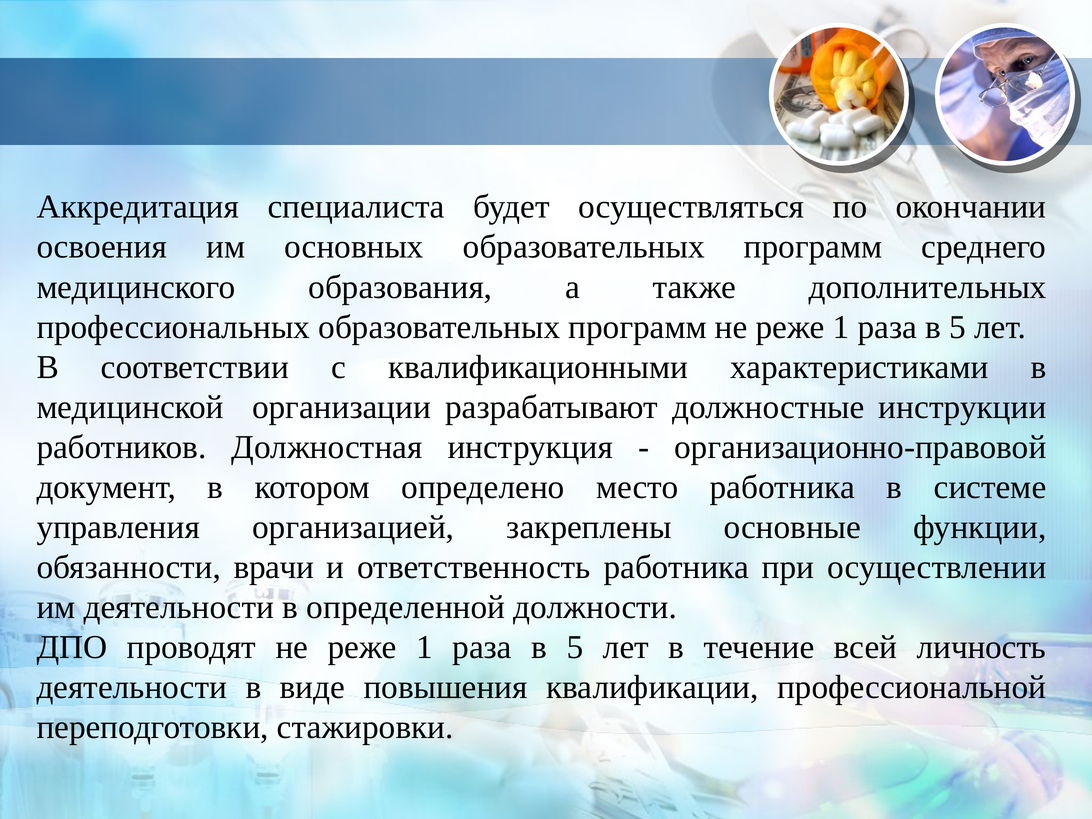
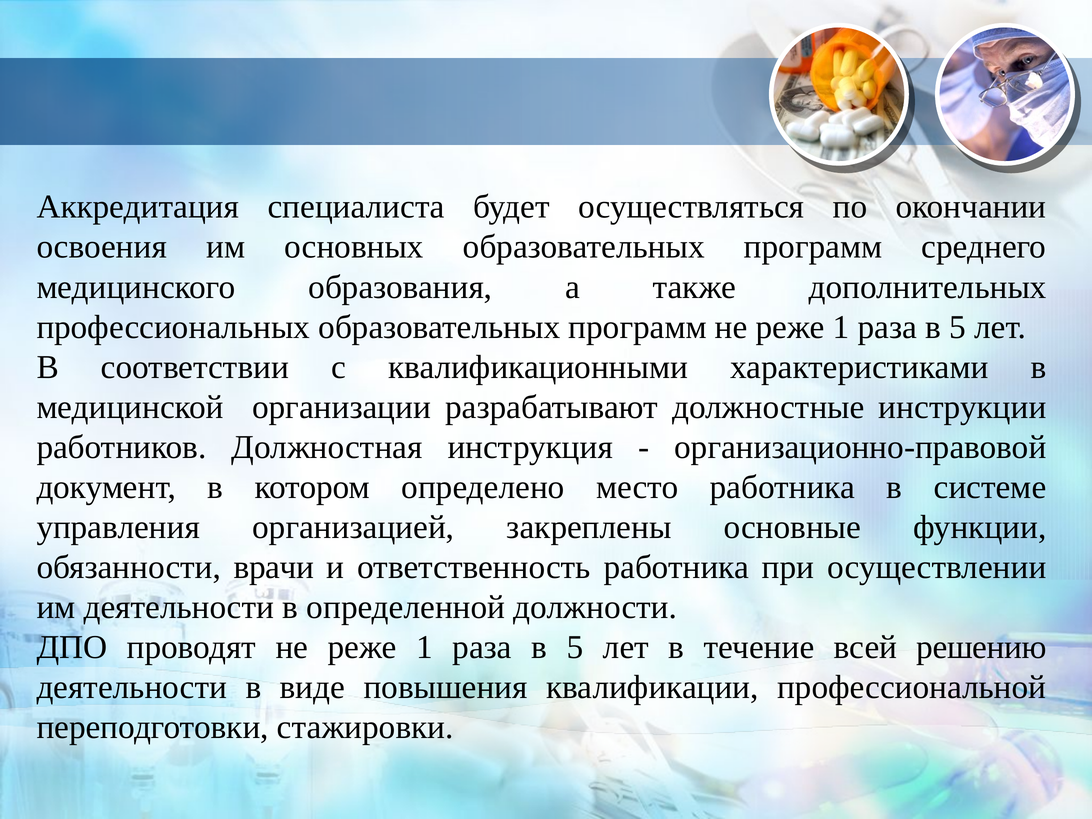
личность: личность -> решению (982, 647)
